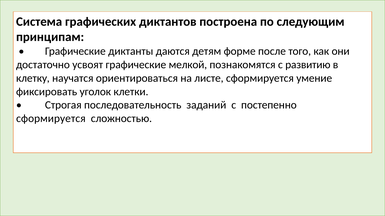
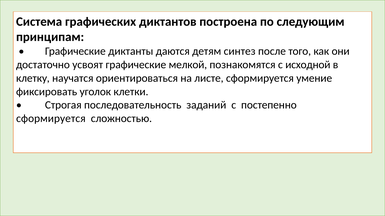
форме: форме -> синтез (240, 51)
развитию: развитию -> исходной (308, 65)
